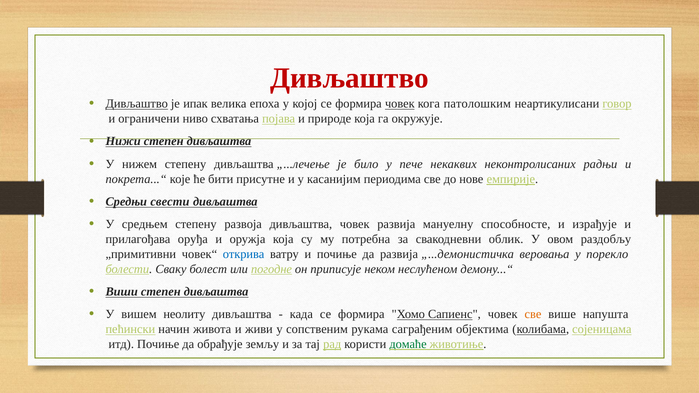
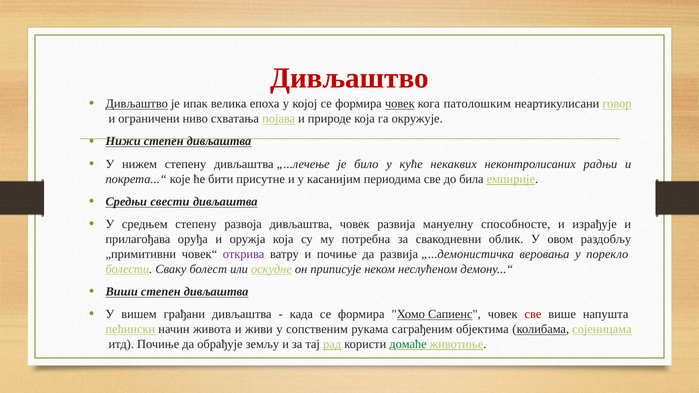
пече: пече -> куће (411, 164)
нове: нове -> била (471, 179)
открива colour: blue -> purple (244, 254)
погодне: погодне -> оскудне (271, 269)
неолиту: неолиту -> грађани (184, 315)
све colour: orange -> red (533, 315)
